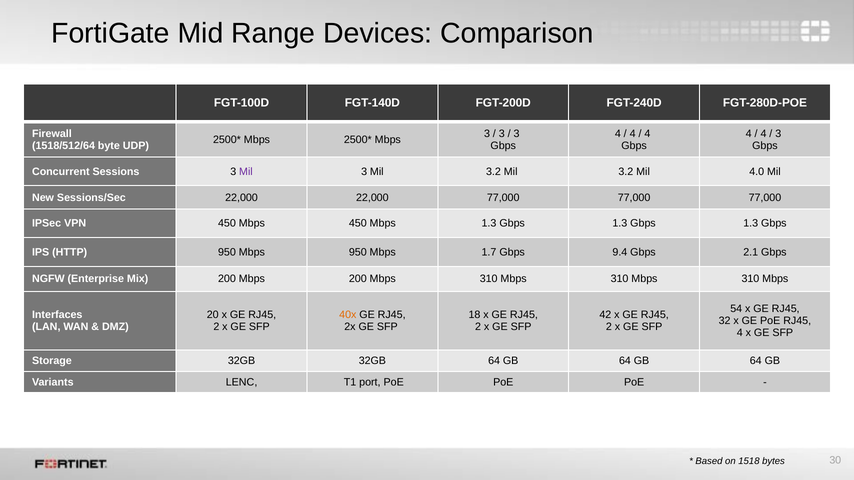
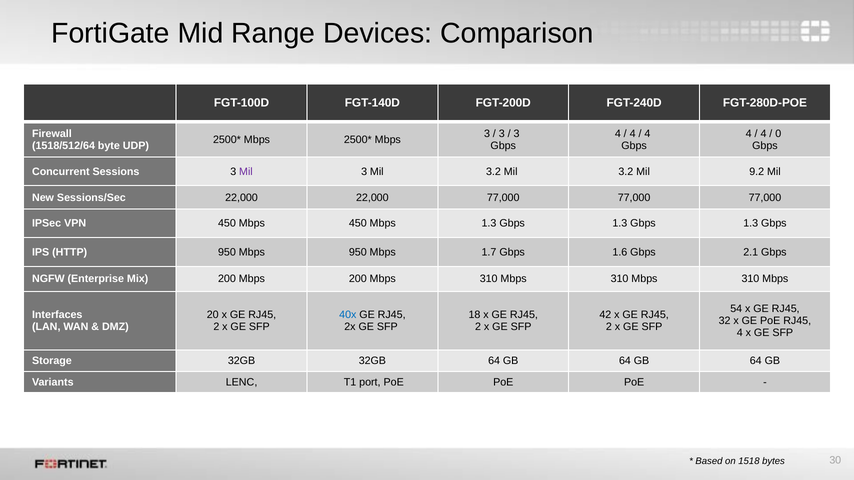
3: 3 -> 0 (778, 134)
4.0: 4.0 -> 9.2 (757, 172)
9.4: 9.4 -> 1.6 (620, 252)
40x colour: orange -> blue (348, 315)
